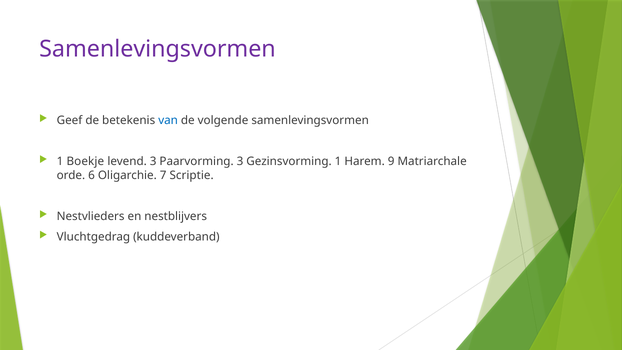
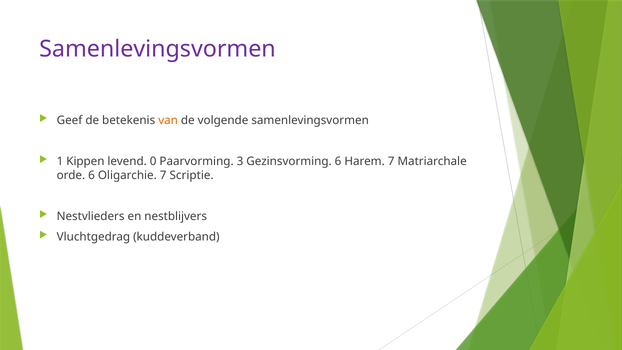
van colour: blue -> orange (168, 120)
Boekje: Boekje -> Kippen (85, 161)
levend 3: 3 -> 0 (153, 161)
Gezinsvorming 1: 1 -> 6 (338, 161)
Harem 9: 9 -> 7 (391, 161)
